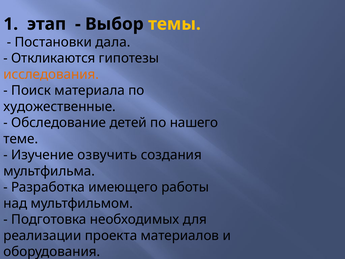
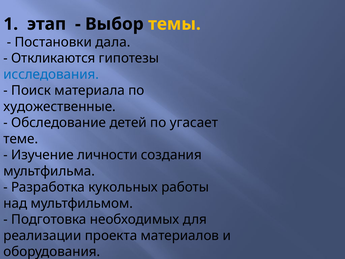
исследования colour: orange -> blue (51, 74)
нашего: нашего -> угасает (194, 123)
озвучить: озвучить -> личности (107, 155)
имеющего: имеющего -> кукольных (123, 187)
